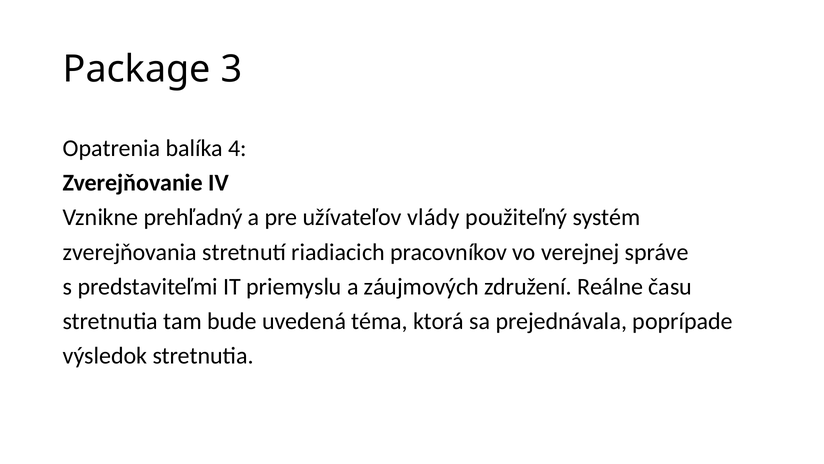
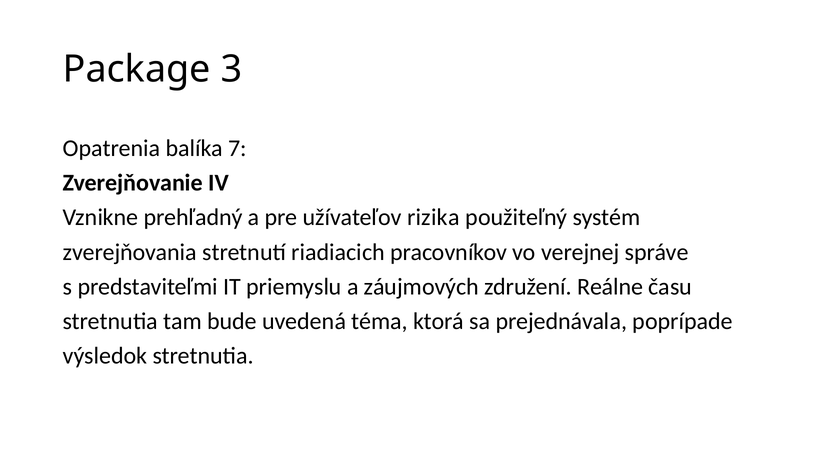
4: 4 -> 7 (237, 148)
vlády: vlády -> rizika (433, 217)
